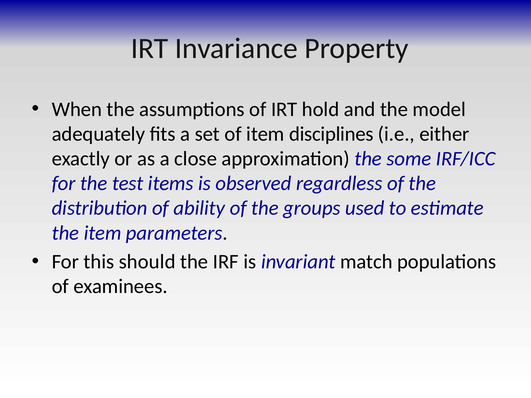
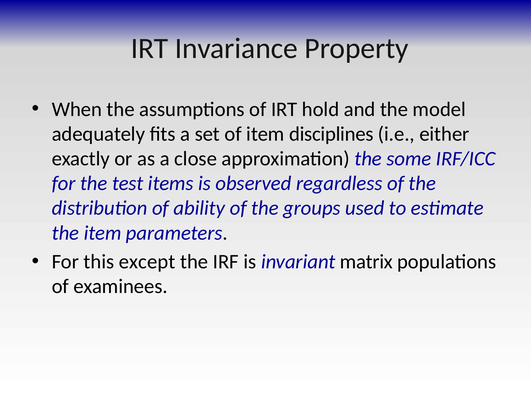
should: should -> except (147, 262)
match: match -> matrix (366, 262)
